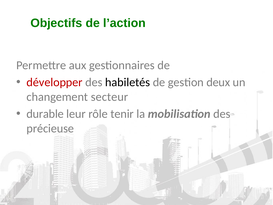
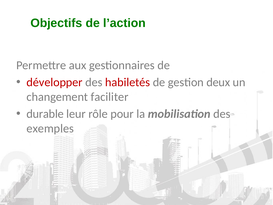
habiletés colour: black -> red (128, 82)
secteur: secteur -> faciliter (110, 97)
tenir: tenir -> pour (122, 114)
précieuse: précieuse -> exemples (50, 128)
